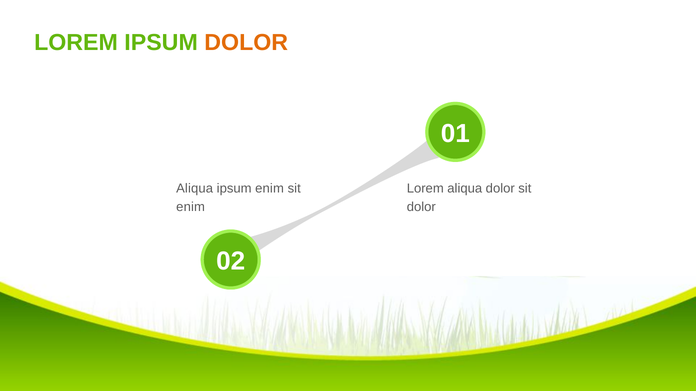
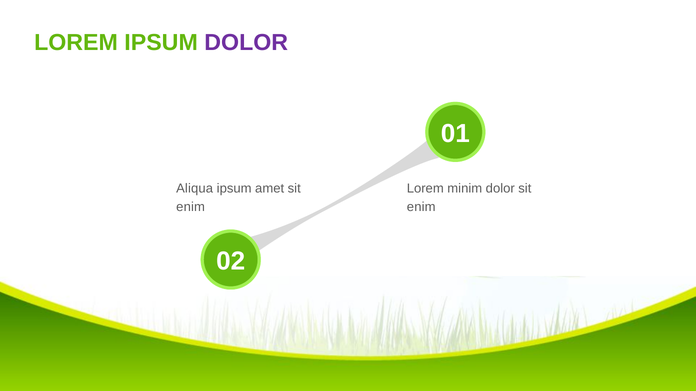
DOLOR colour: orange -> purple (246, 42)
ipsum enim: enim -> amet (270, 189)
Lorem aliqua: aliqua -> minim (465, 189)
dolor: dolor -> enim (421, 207)
